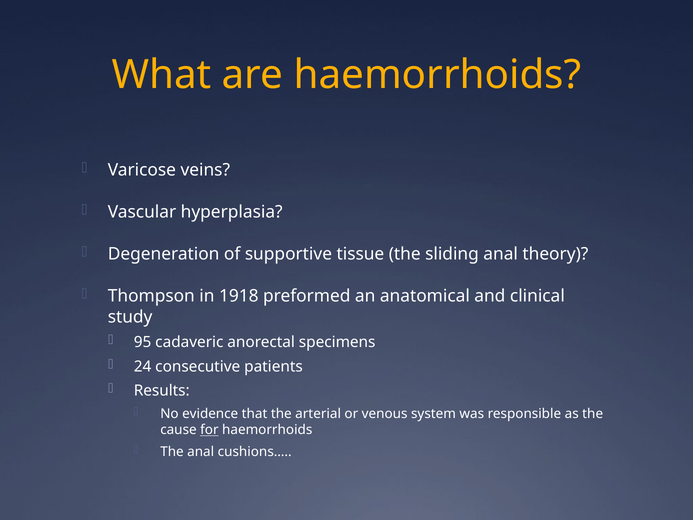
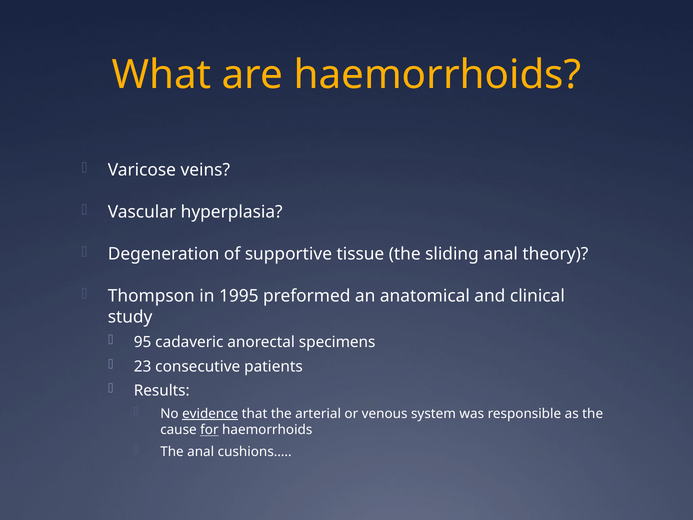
1918: 1918 -> 1995 (239, 296)
24: 24 -> 23 (143, 366)
evidence underline: none -> present (210, 413)
